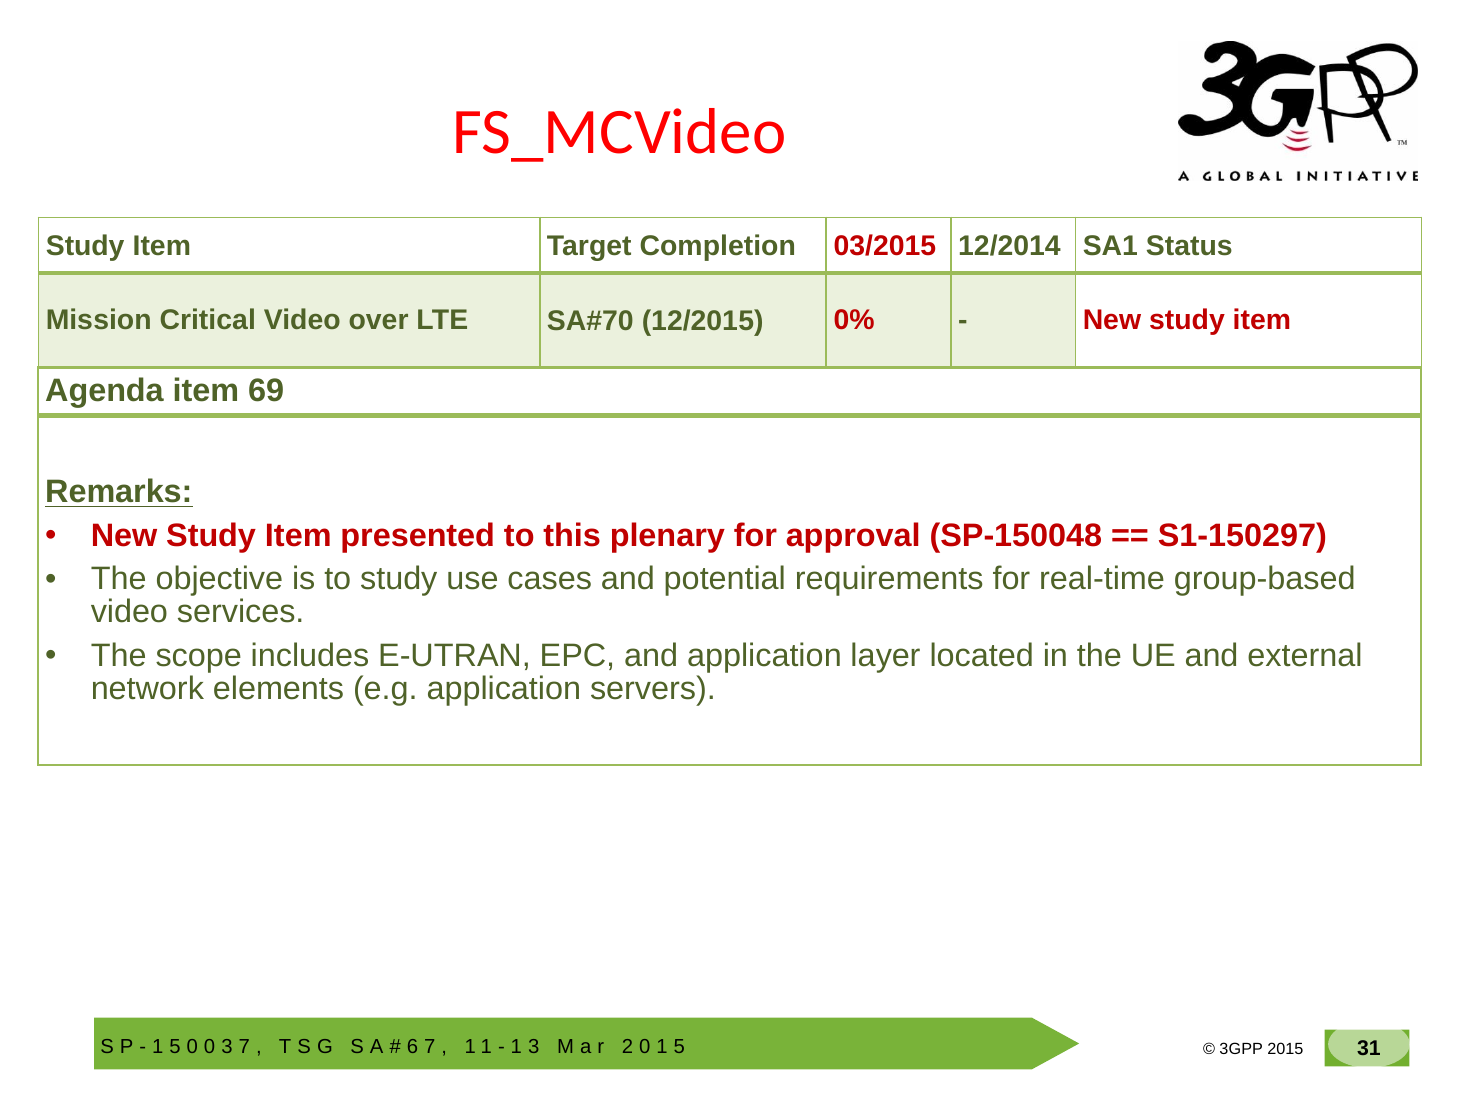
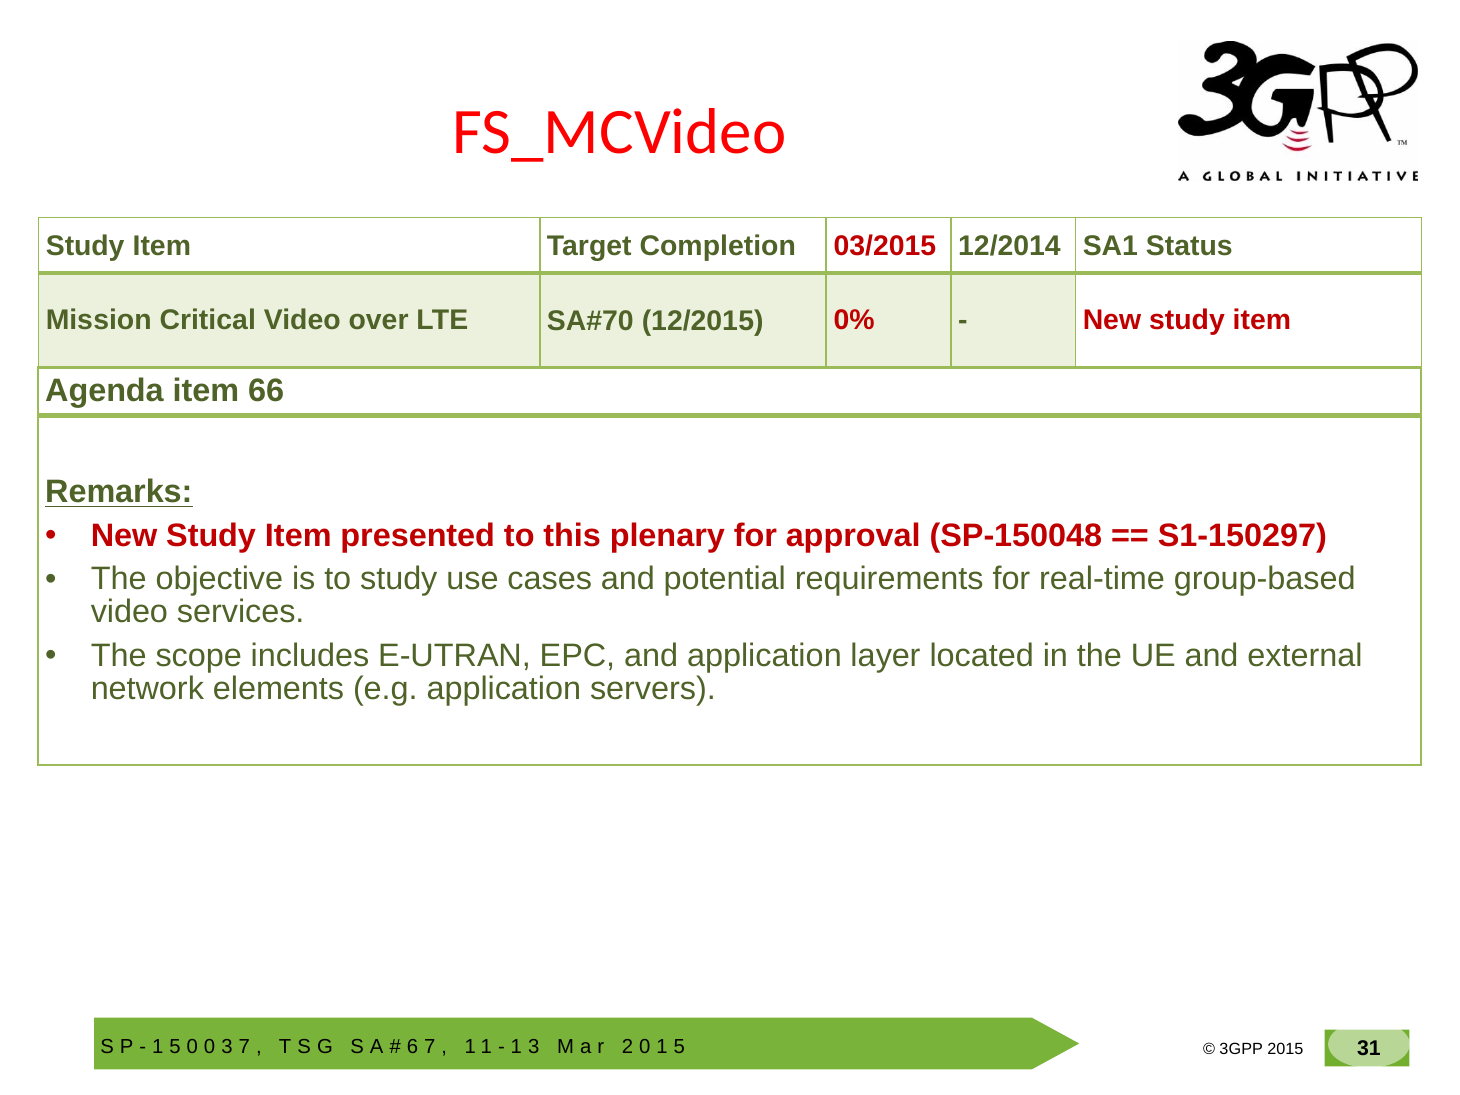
69: 69 -> 66 (266, 391)
